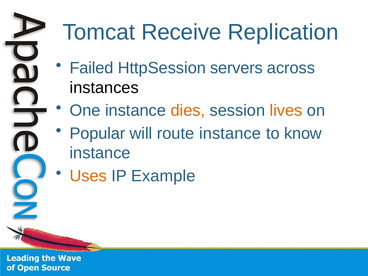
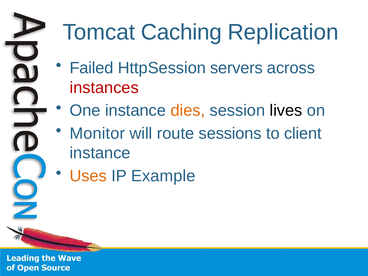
Receive: Receive -> Caching (181, 32)
instances colour: black -> red (104, 88)
lives colour: orange -> black (286, 111)
Popular: Popular -> Monitor (97, 133)
route instance: instance -> sessions (230, 133)
know: know -> client (303, 133)
